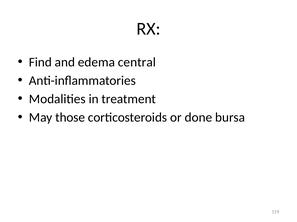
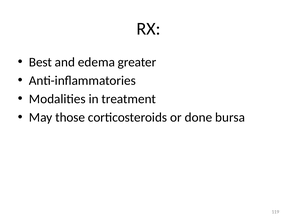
Find: Find -> Best (40, 62)
central: central -> greater (137, 62)
